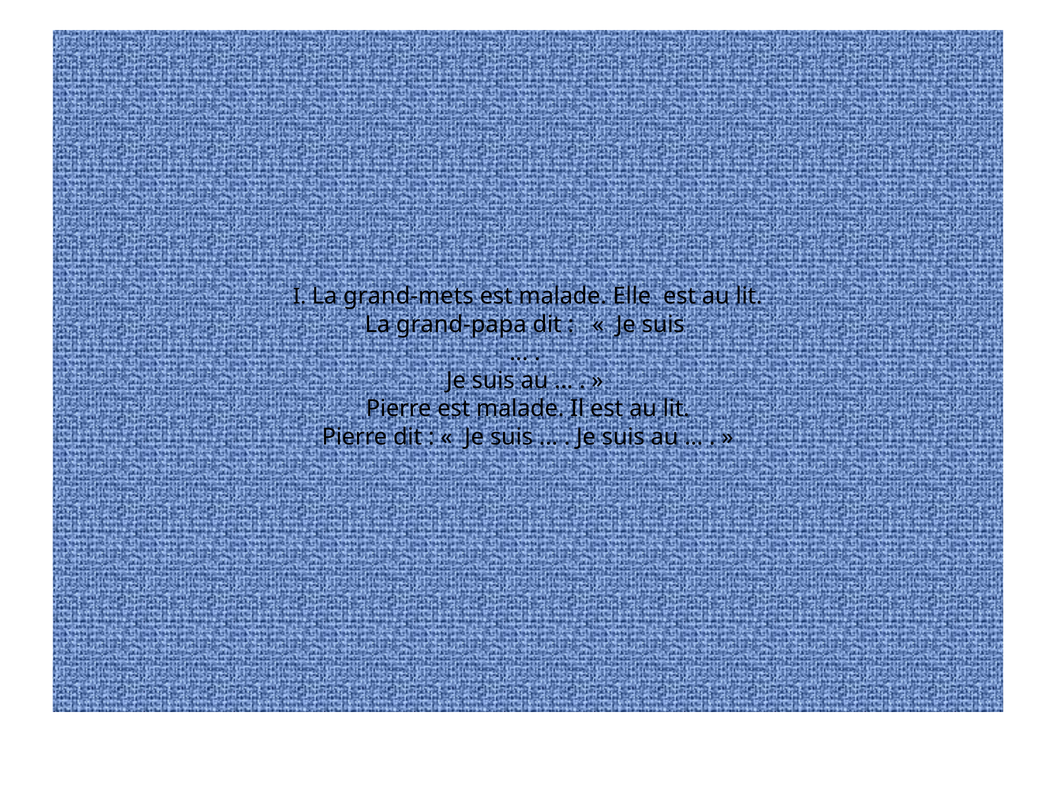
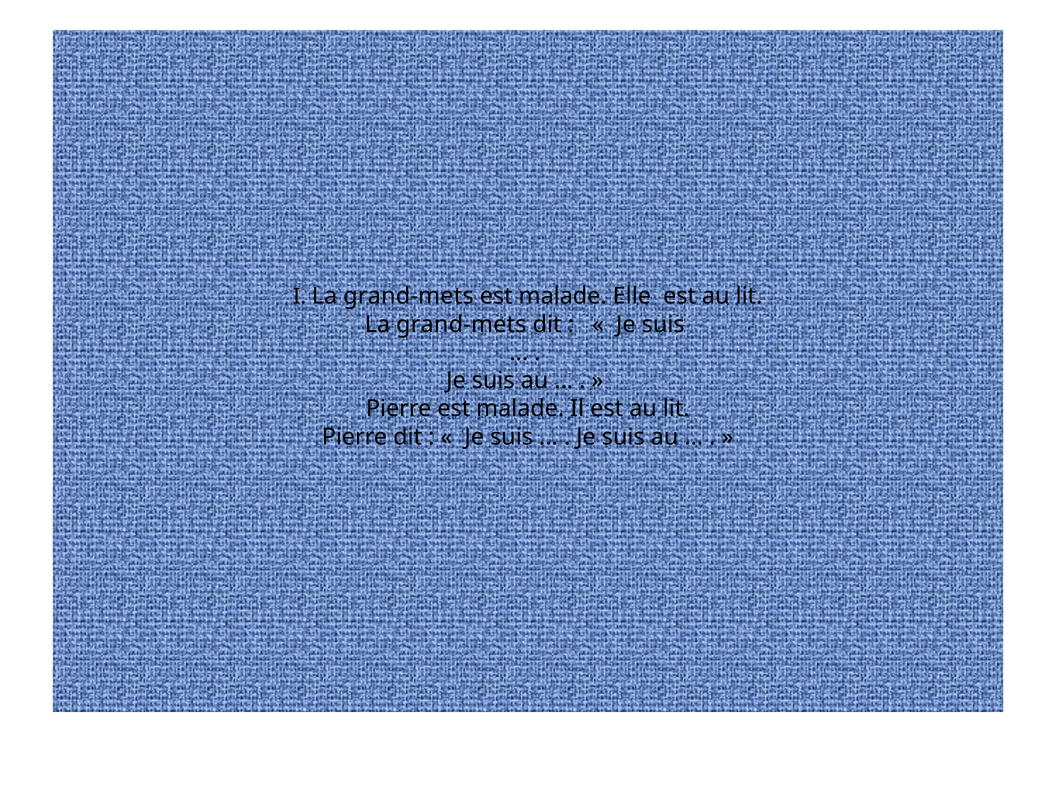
grand-papa: grand-papa -> grand-mets (461, 324)
